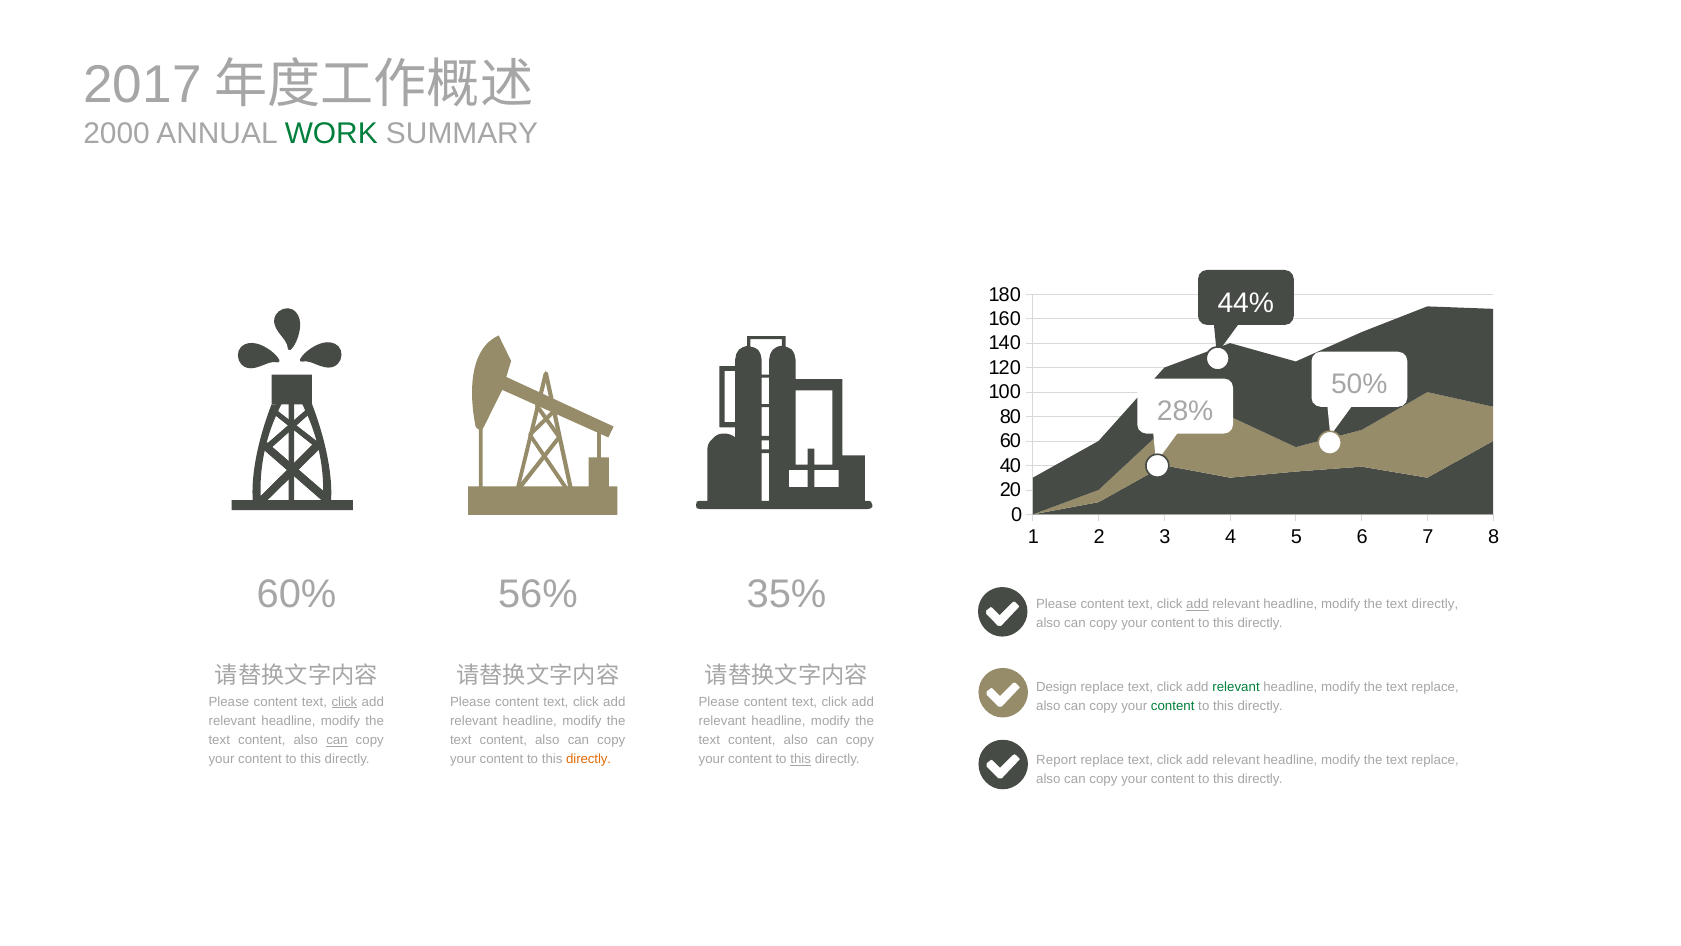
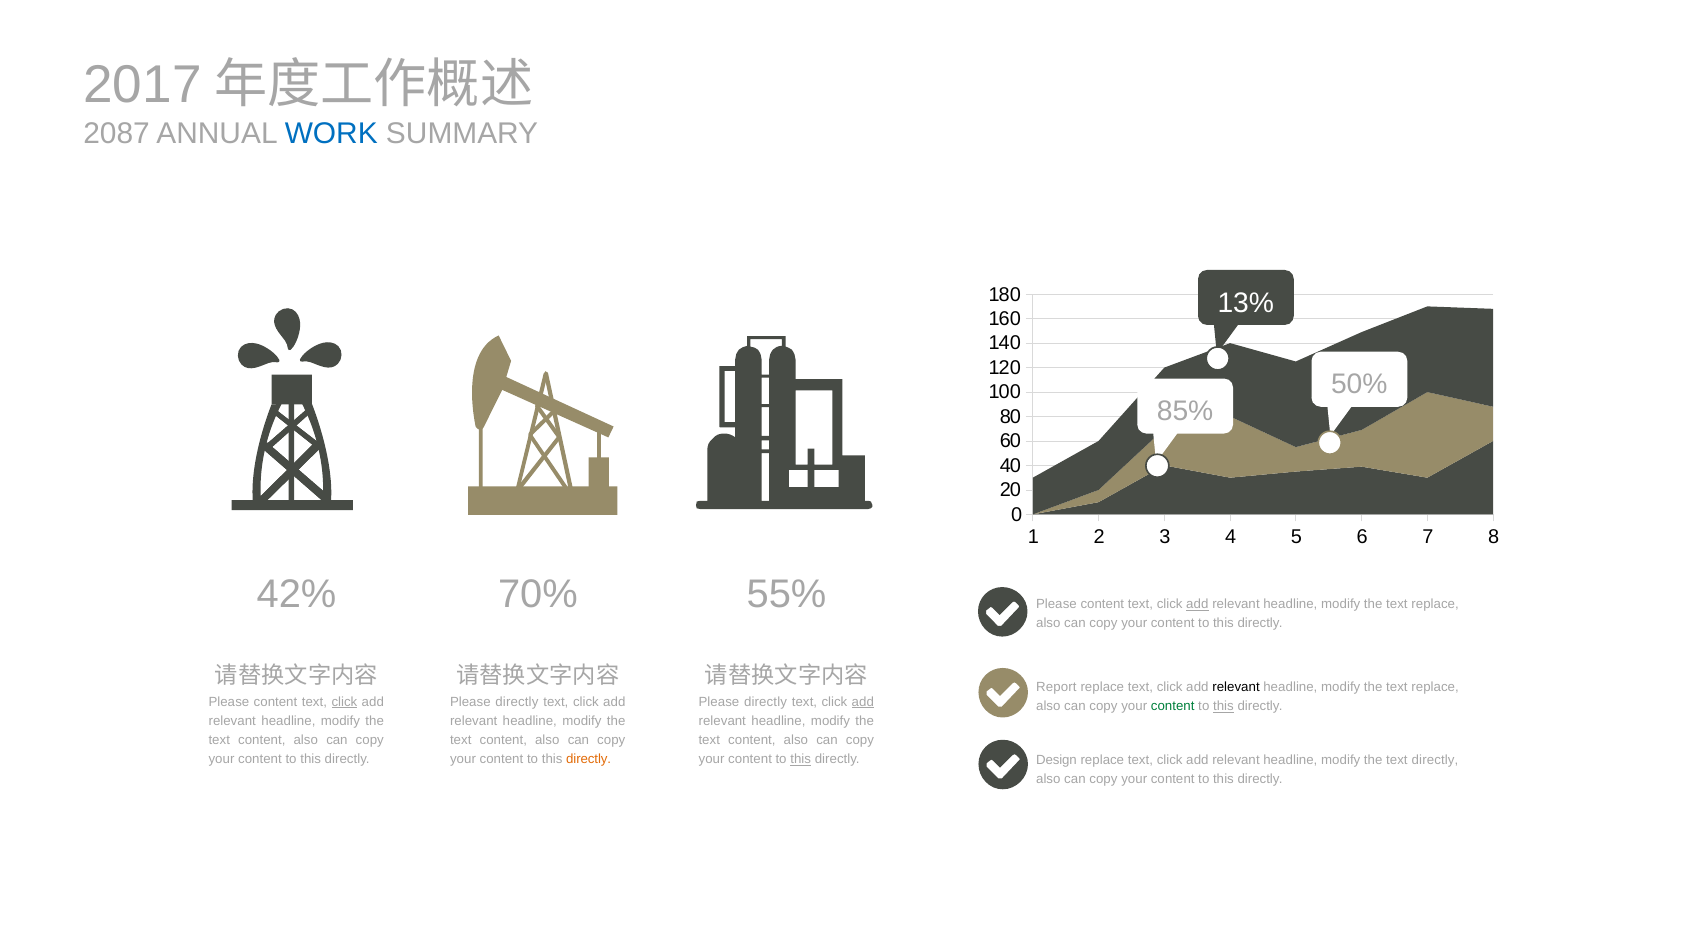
2000: 2000 -> 2087 (117, 134)
WORK colour: green -> blue (331, 134)
44%: 44% -> 13% (1246, 303)
28%: 28% -> 85% (1185, 411)
60%: 60% -> 42% (296, 594)
56%: 56% -> 70% (538, 594)
35%: 35% -> 55% (787, 594)
directly: directly -> replace (1435, 604)
Design: Design -> Report (1056, 687)
relevant colour: green -> black (1236, 687)
content: content -> directly (517, 702)
content: content -> directly (766, 702)
add underline: none -> present (863, 702)
this underline: none -> present (1223, 706)
can underline: present -> none (337, 740)
Report: Report -> Design (1057, 760)
replace: replace -> directly (1435, 760)
